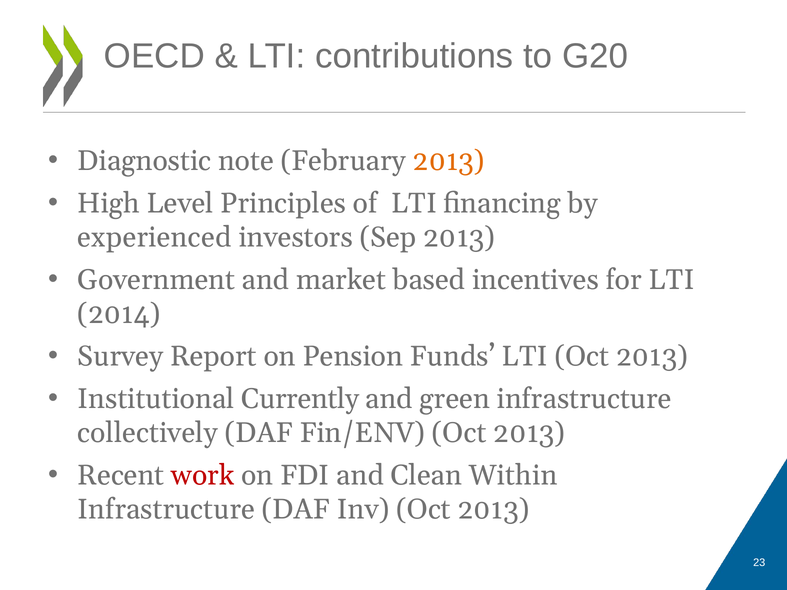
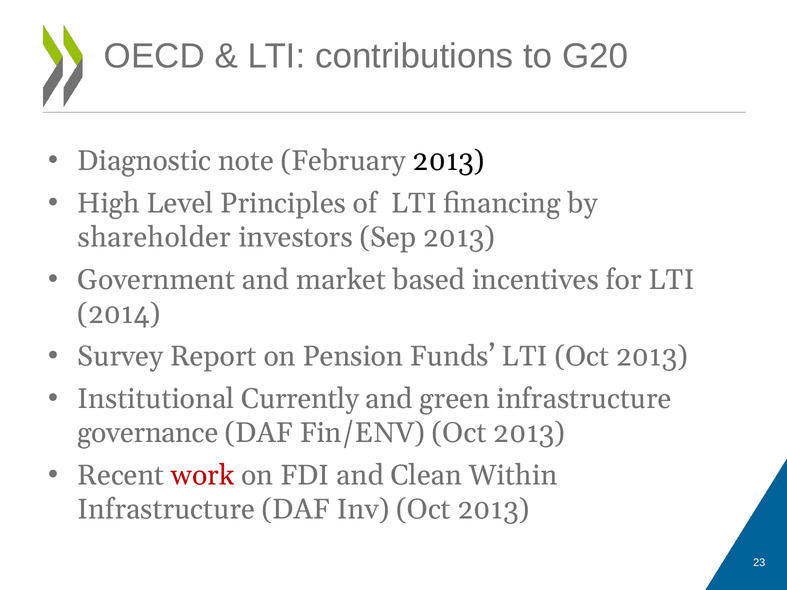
2013 colour: orange -> black (449, 161)
experienced: experienced -> shareholder (154, 237)
collectively: collectively -> governance (148, 433)
